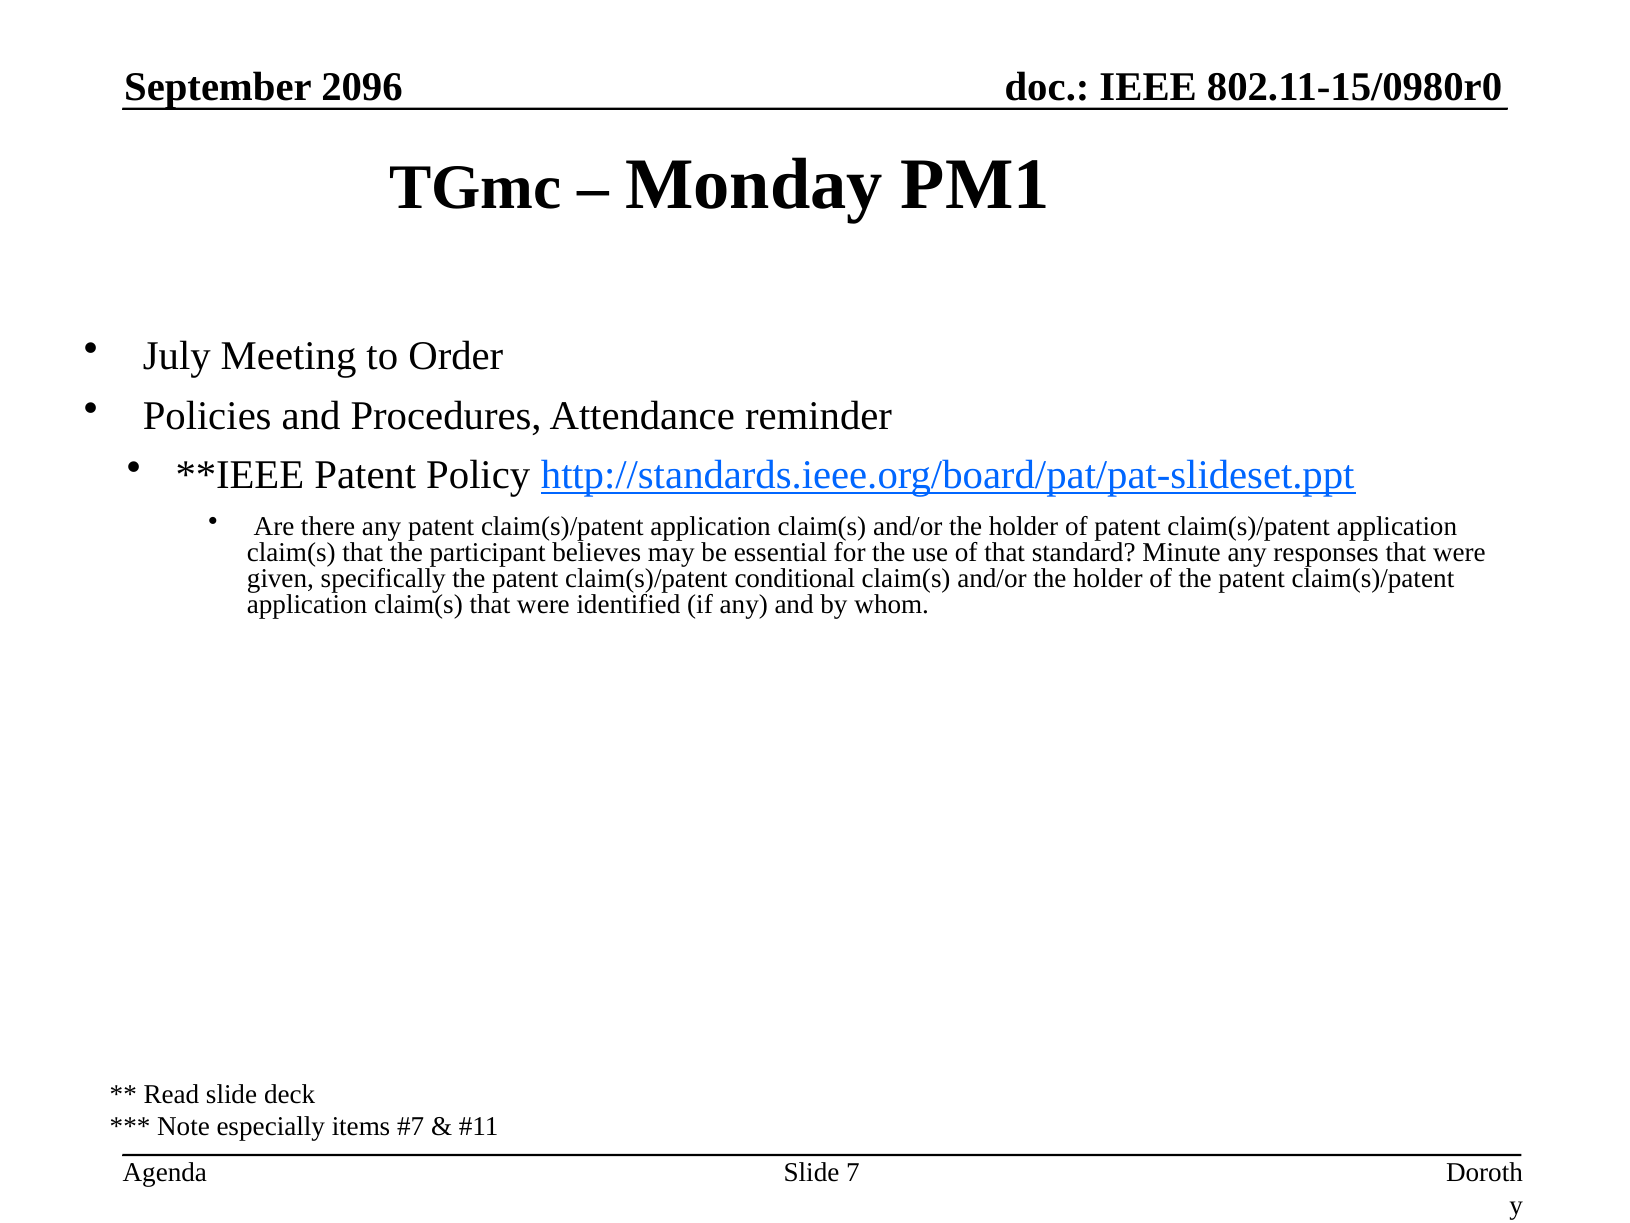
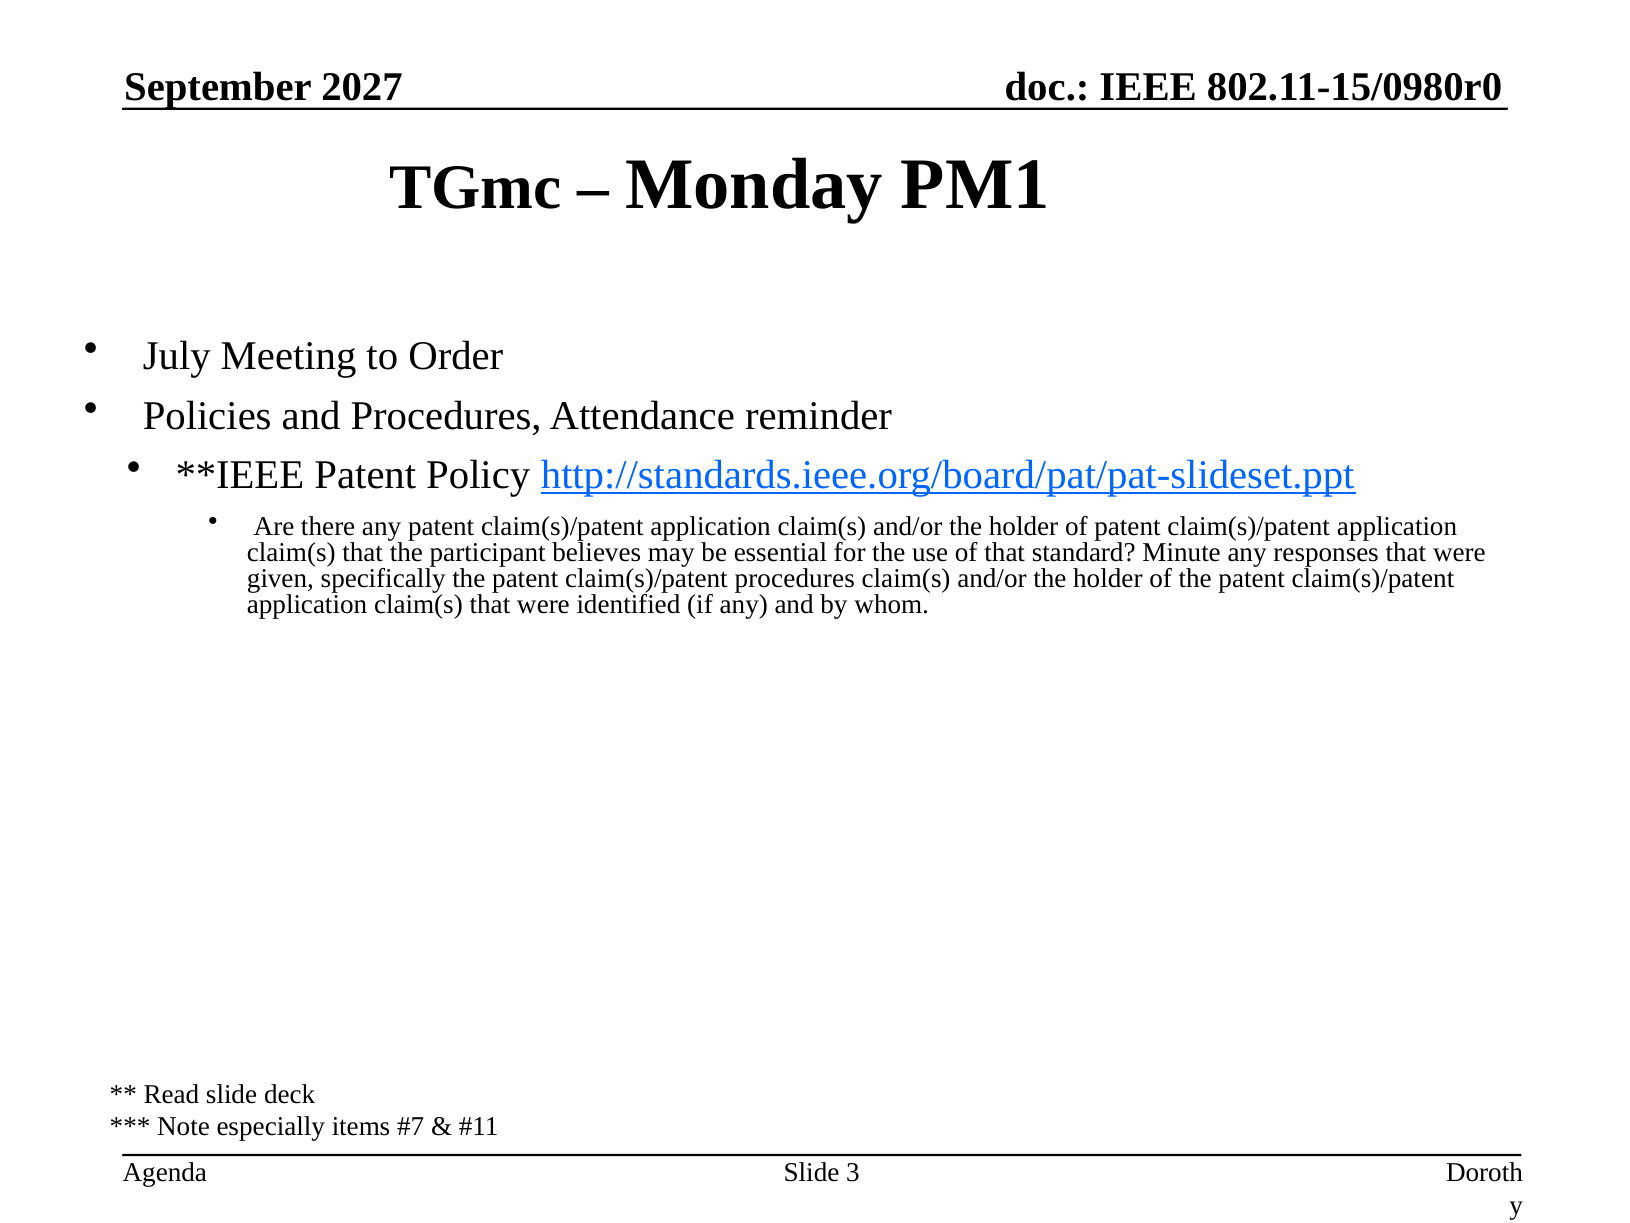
2096: 2096 -> 2027 (362, 87)
claim(s)/patent conditional: conditional -> procedures (795, 578)
7: 7 -> 3 (853, 1172)
